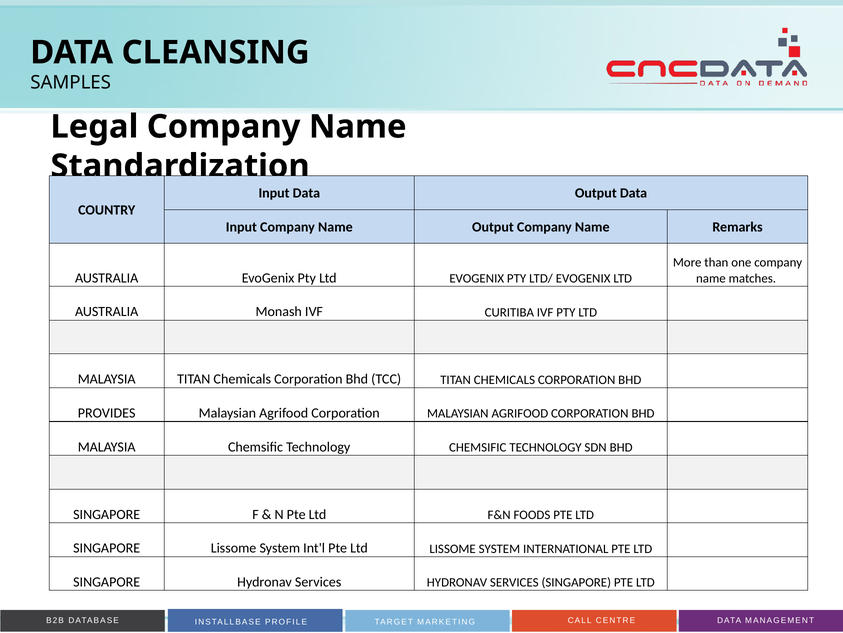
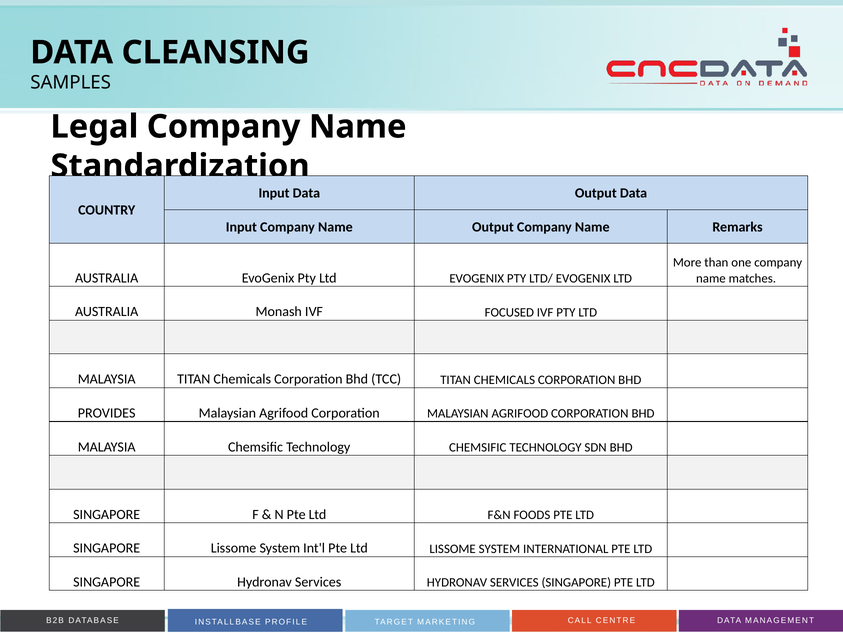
CURITIBA: CURITIBA -> FOCUSED (509, 312)
